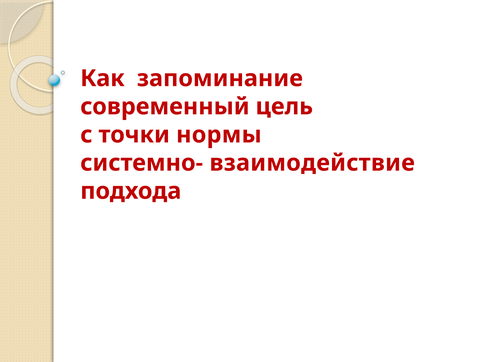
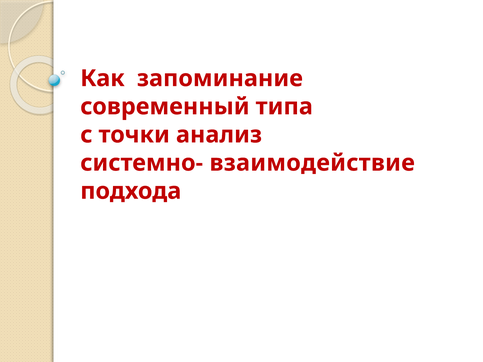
цель: цель -> типа (284, 107)
нормы: нормы -> анализ (219, 135)
